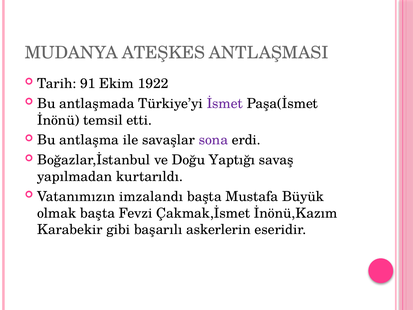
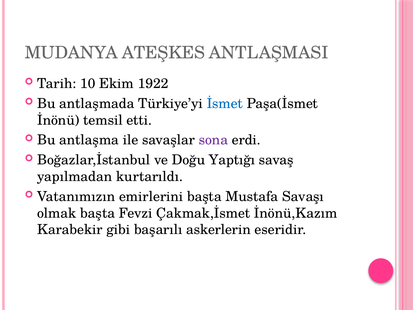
91: 91 -> 10 (88, 84)
İsmet colour: purple -> blue (225, 104)
imzalandı: imzalandı -> emirlerini (151, 196)
Büyük: Büyük -> Savaşı (303, 196)
